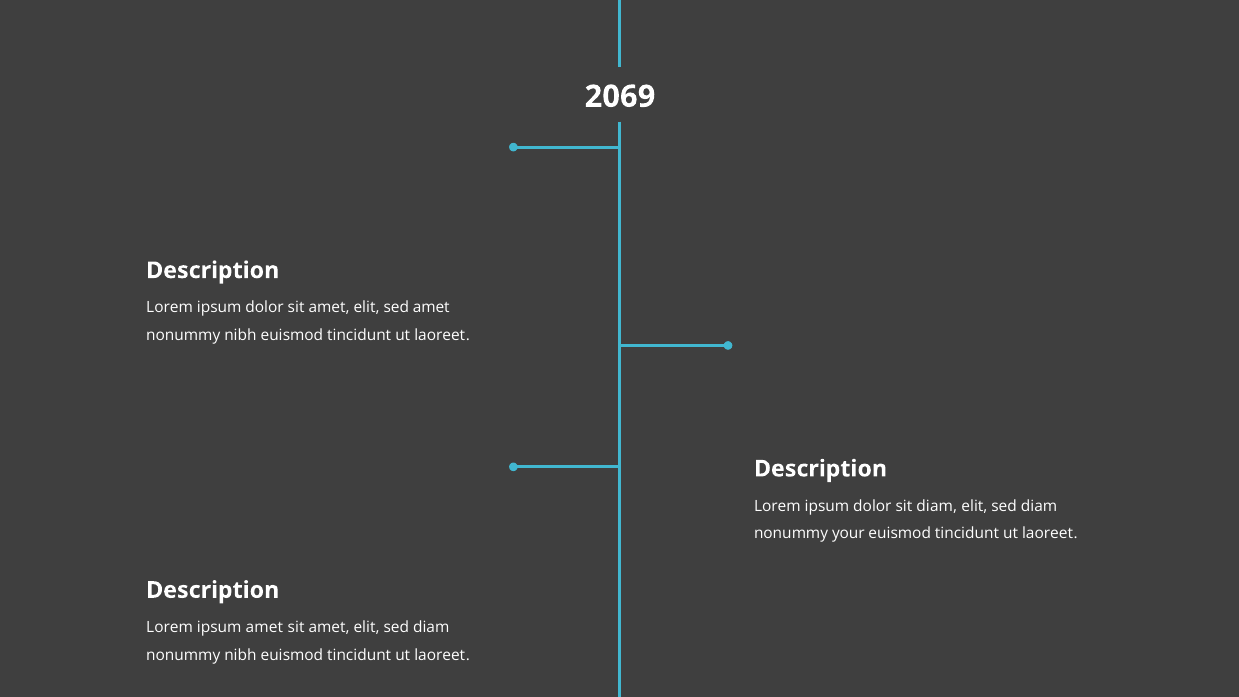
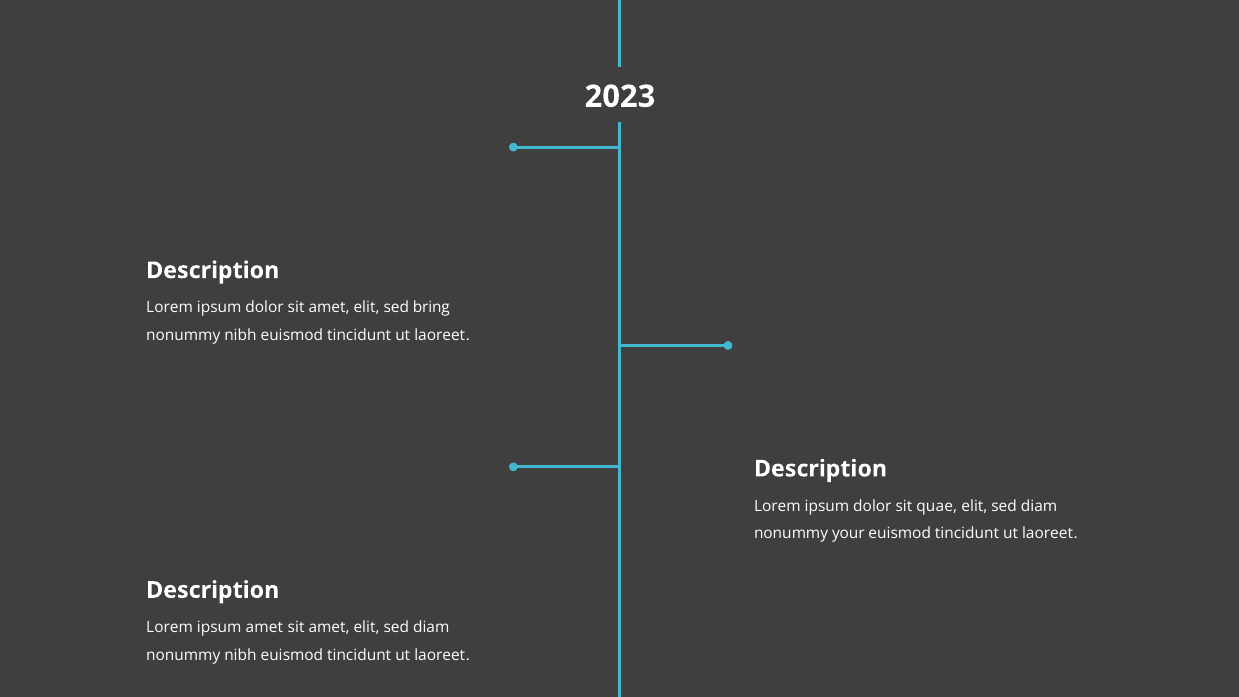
2069: 2069 -> 2023 (620, 97)
sed amet: amet -> bring (431, 308)
sit diam: diam -> quae (937, 506)
